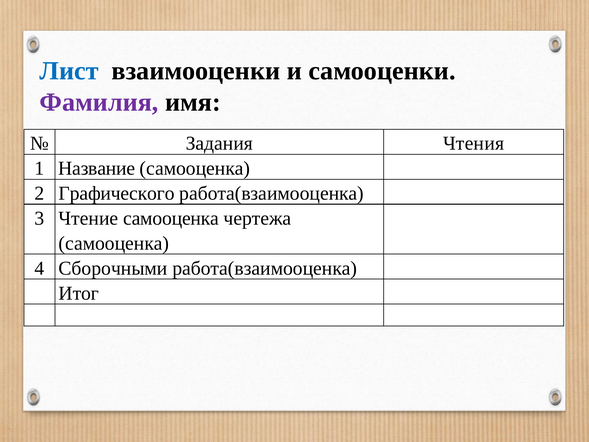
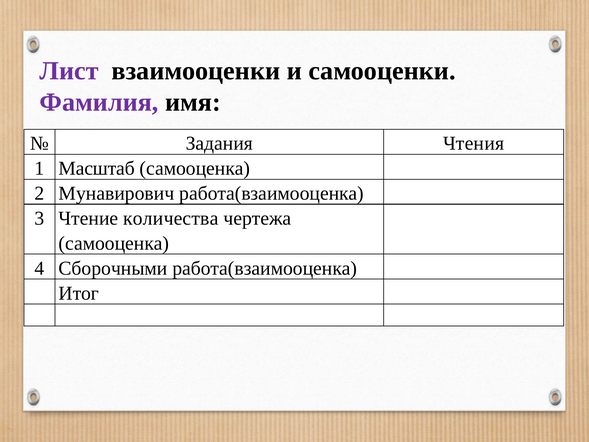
Лист colour: blue -> purple (69, 71)
Название: Название -> Масштаб (97, 168)
Графического: Графического -> Мунавирович (116, 193)
Чтение самооценка: самооценка -> количества (171, 218)
